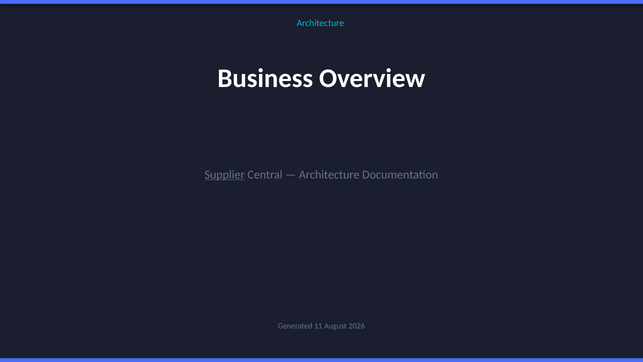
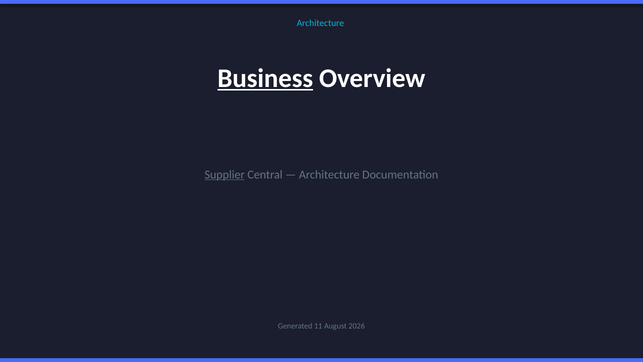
Business underline: none -> present (265, 78)
